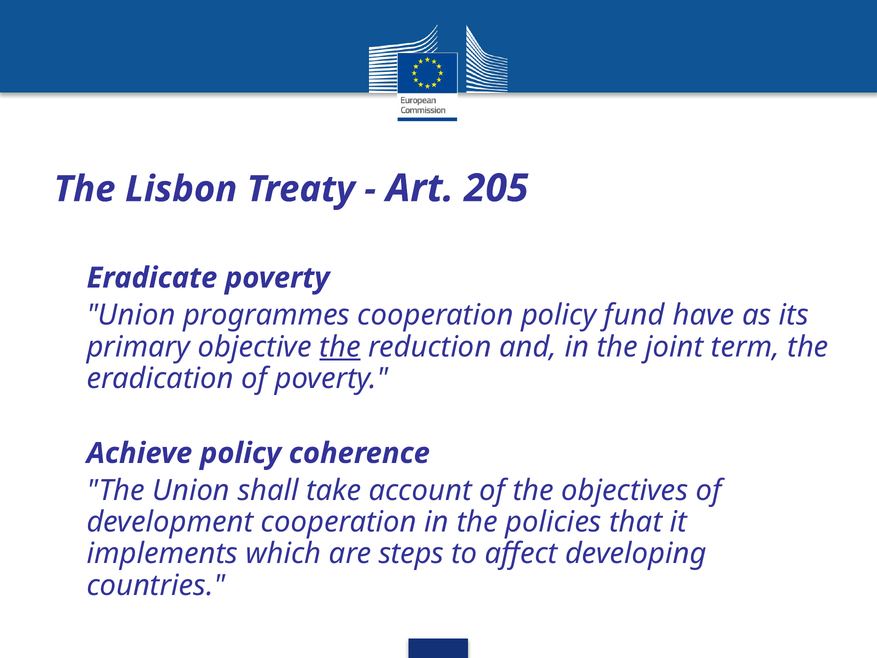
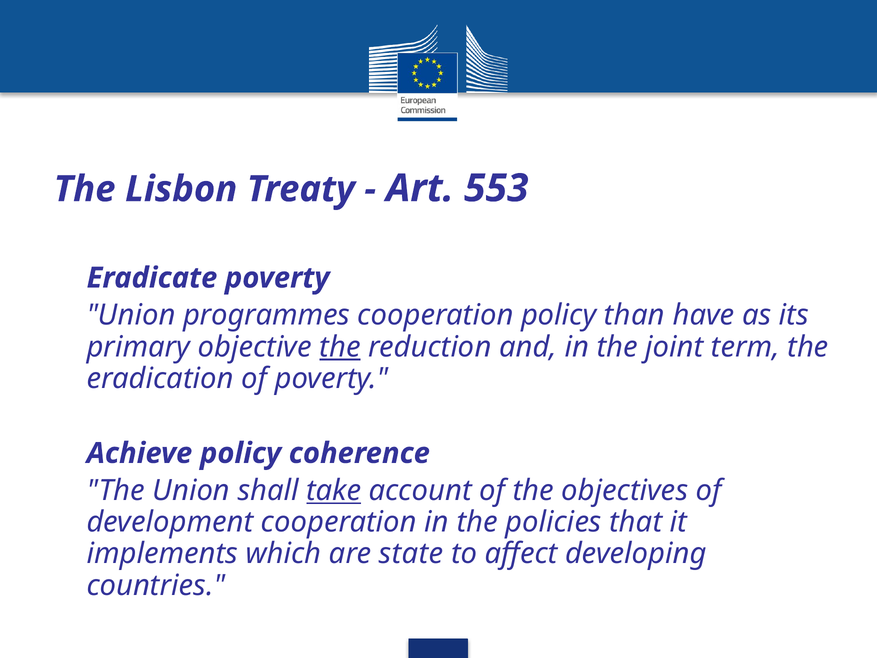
205: 205 -> 553 (496, 188)
fund: fund -> than (634, 315)
take underline: none -> present (334, 491)
steps: steps -> state (411, 554)
